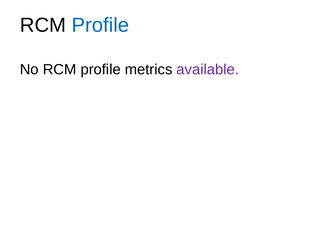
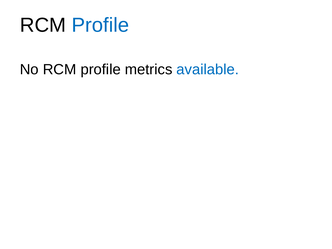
available colour: purple -> blue (208, 70)
